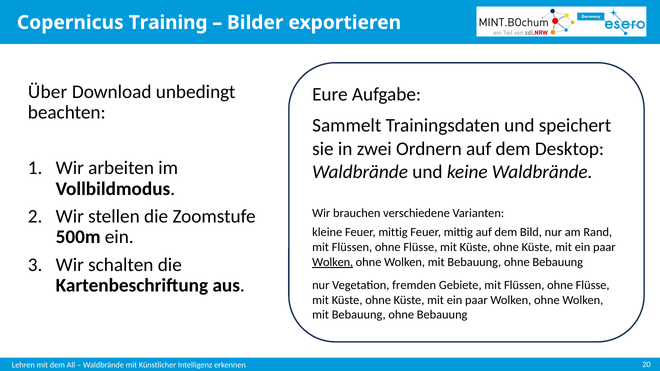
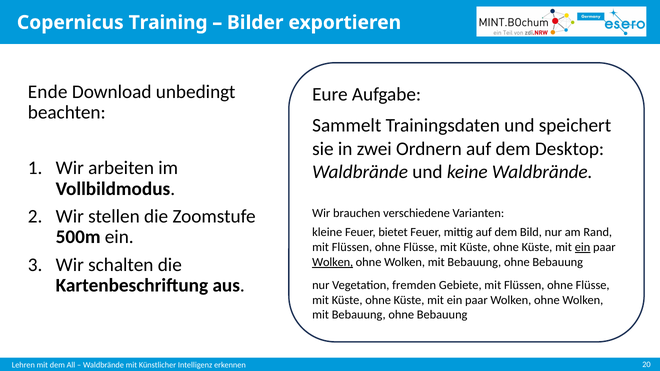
Über: Über -> Ende (48, 92)
kleine Feuer mittig: mittig -> bietet (393, 233)
ein underline: none -> present (583, 247)
